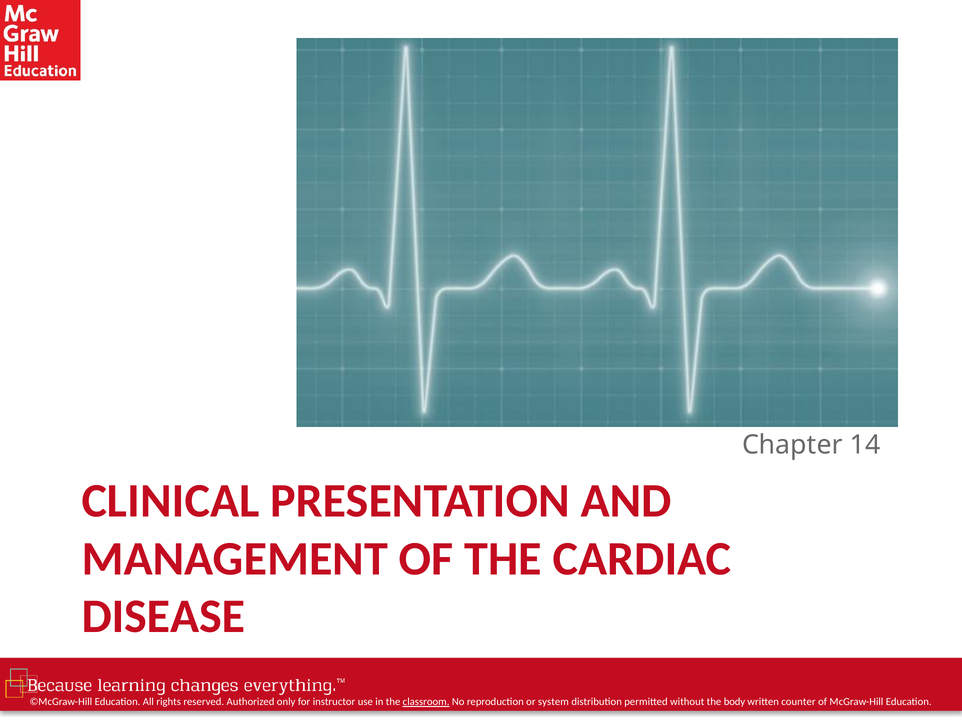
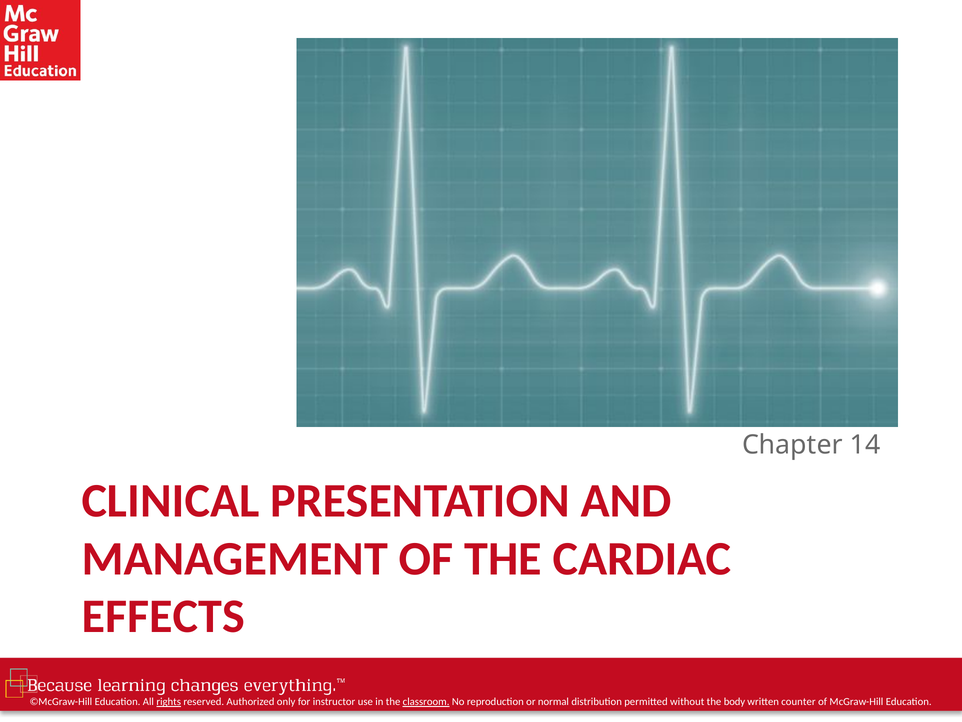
DISEASE: DISEASE -> EFFECTS (163, 616)
rights underline: none -> present (169, 701)
system: system -> normal (553, 701)
